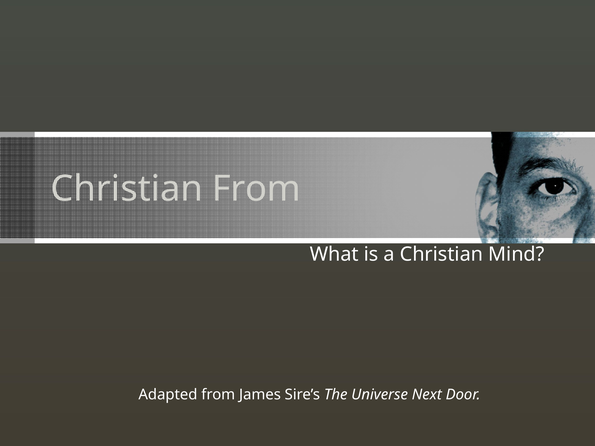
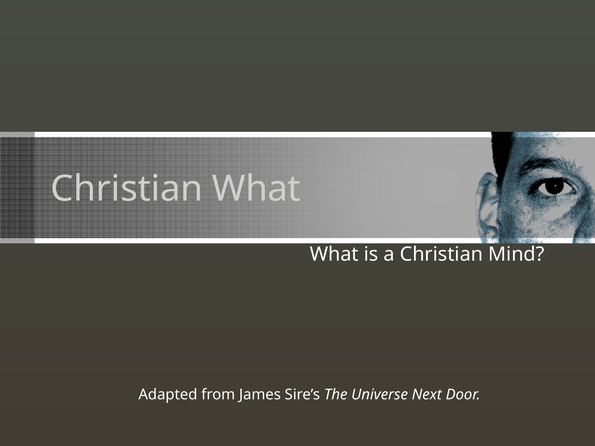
Christian From: From -> What (256, 189)
